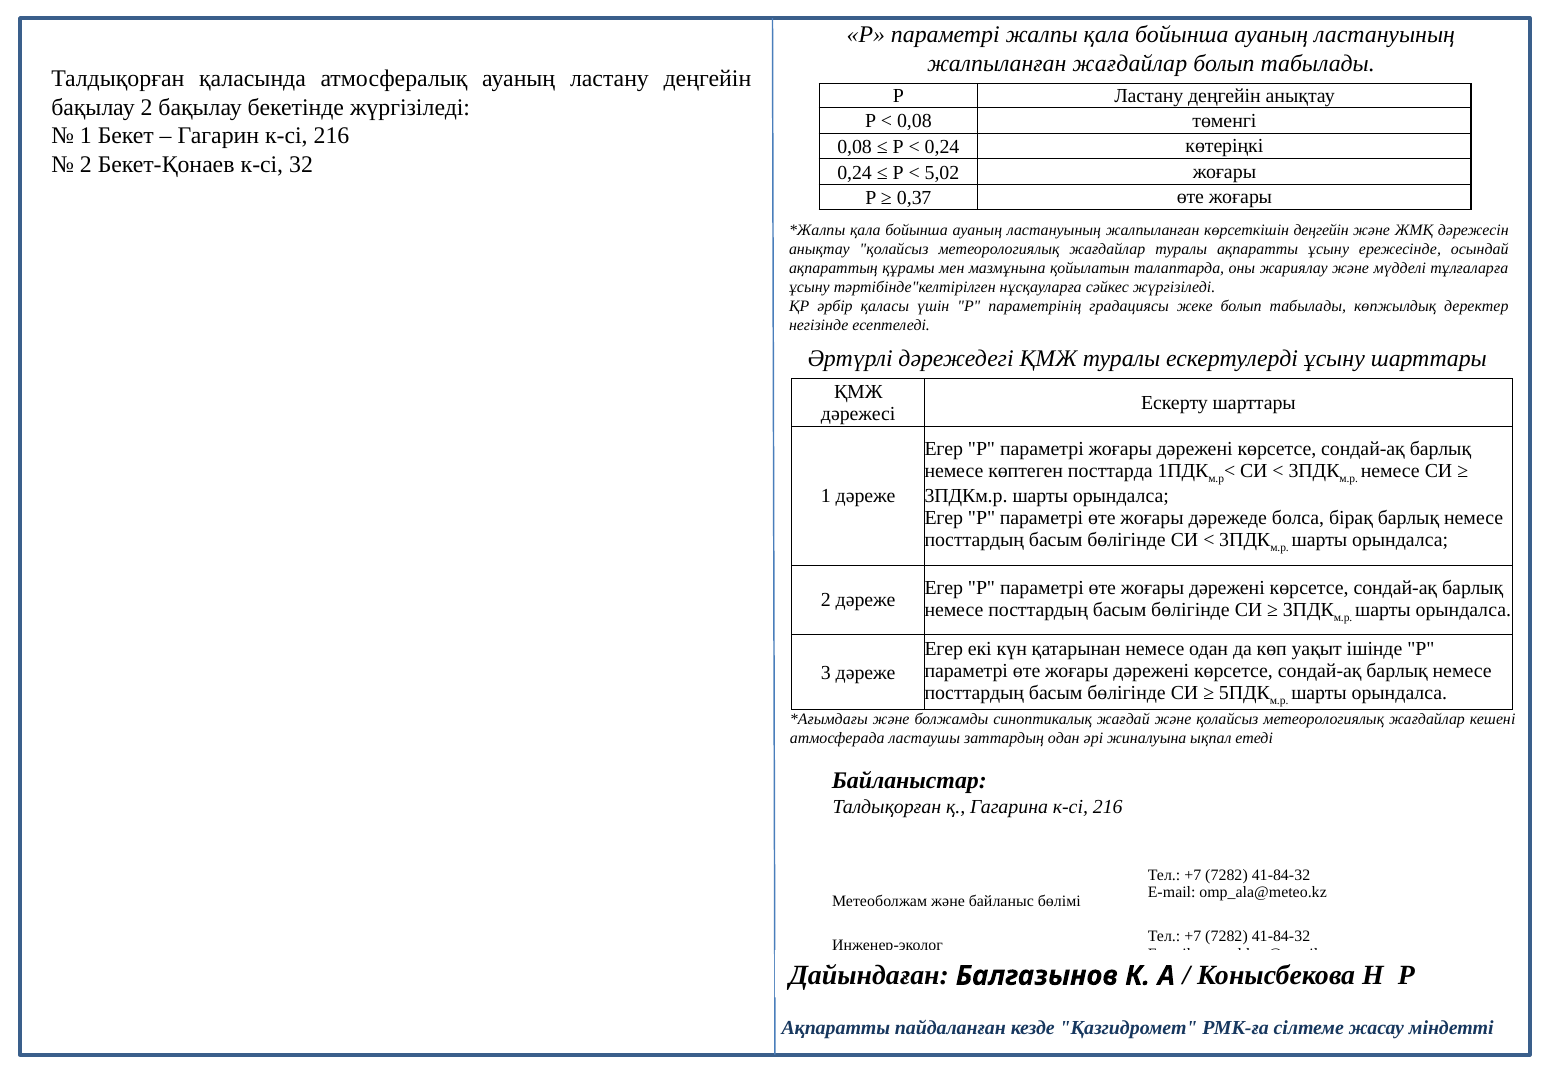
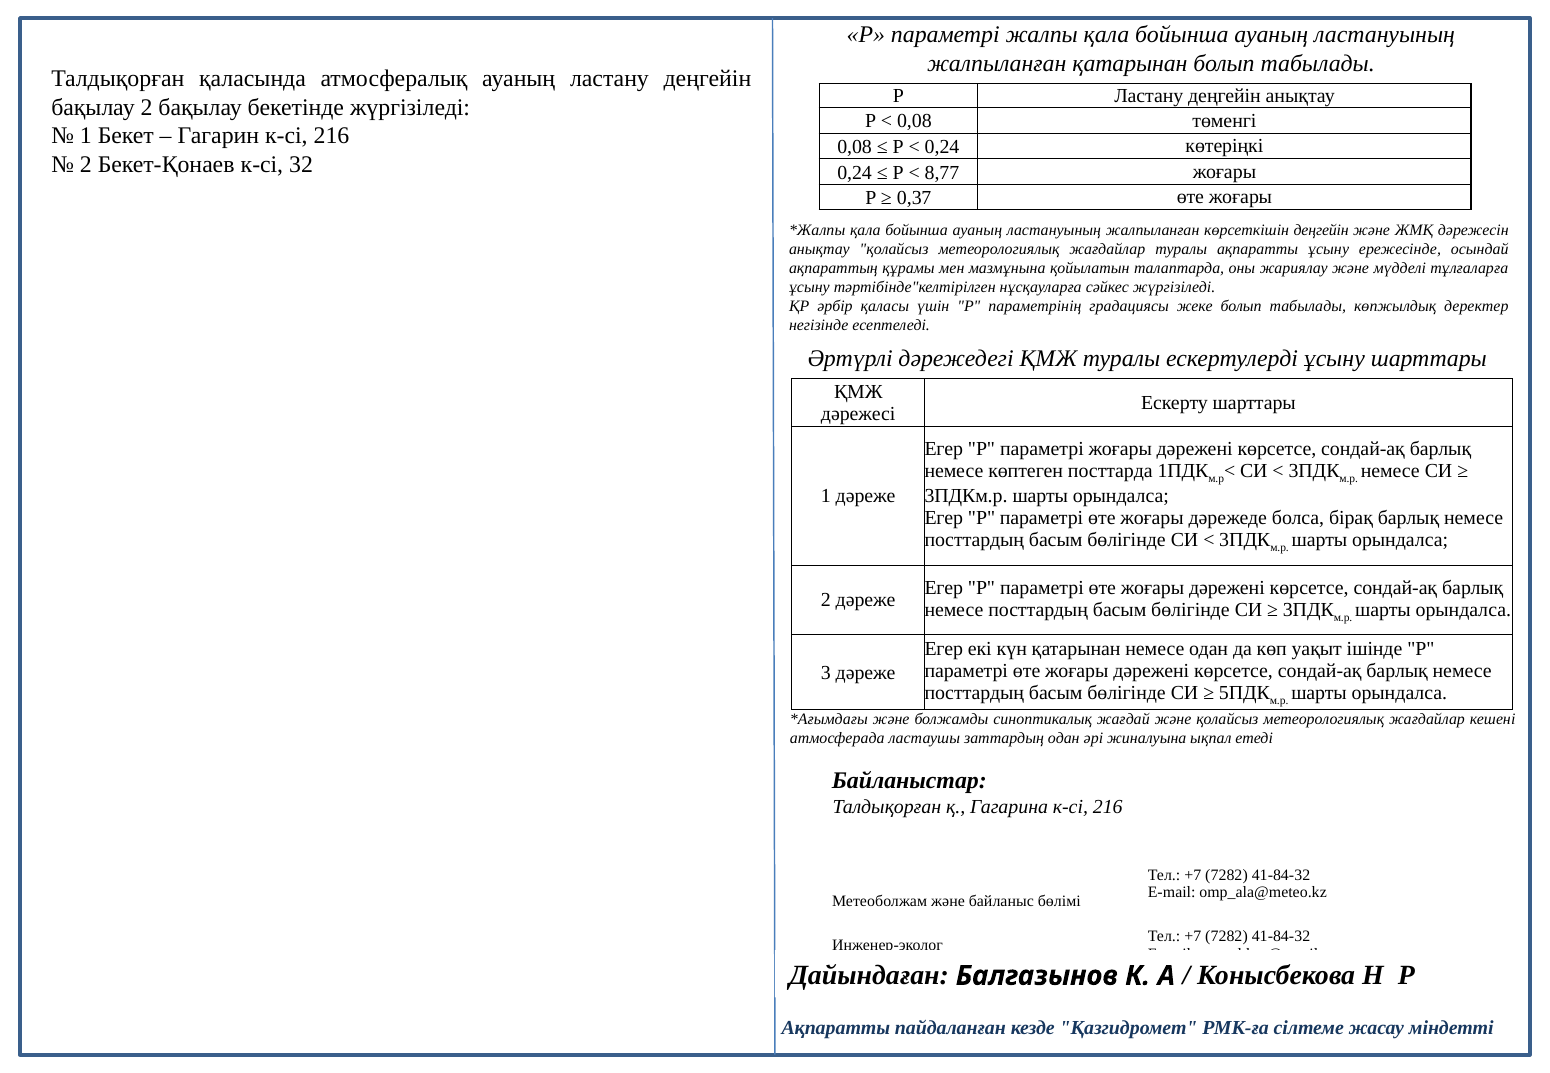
жалпыланған жағдайлар: жағдайлар -> қатарынан (1130, 64)
5,02: 5,02 -> 8,77 (942, 172)
